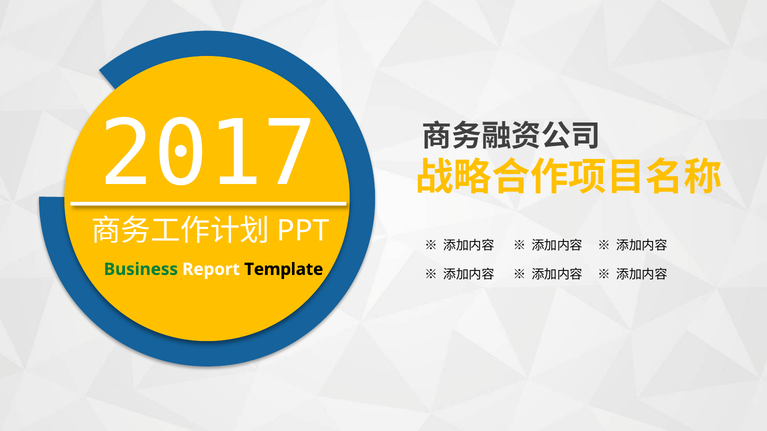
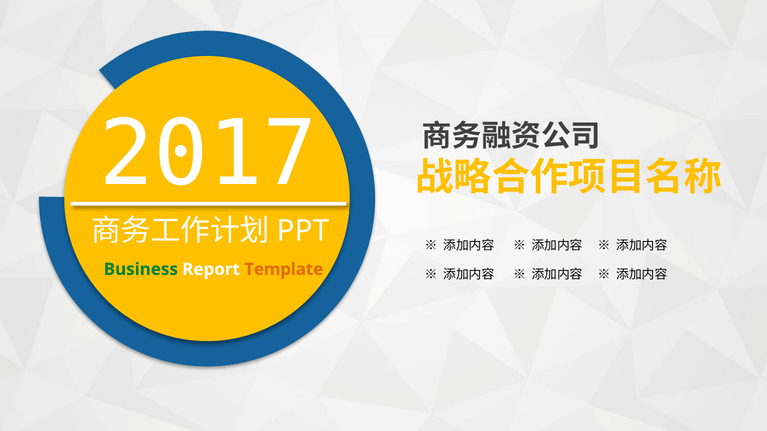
Template colour: black -> orange (284, 270)
